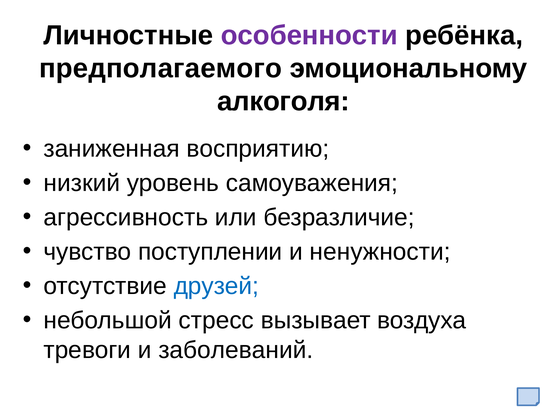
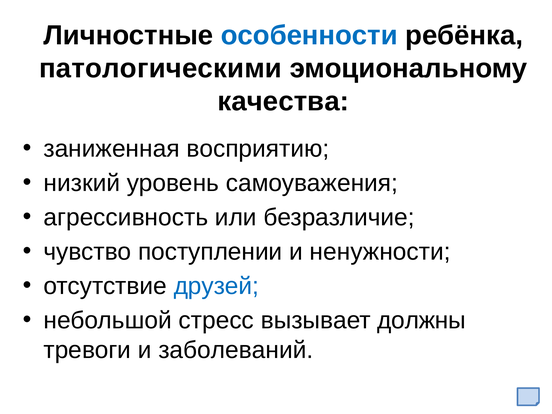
особенности colour: purple -> blue (309, 35)
предполагаемого: предполагаемого -> патологическими (160, 68)
алкоголя: алкоголя -> качества (283, 102)
воздуха: воздуха -> должны (422, 320)
